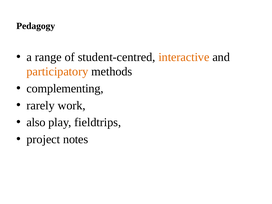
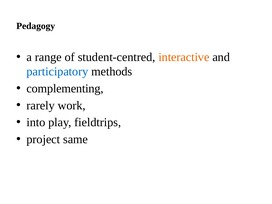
participatory colour: orange -> blue (57, 72)
also: also -> into (36, 122)
notes: notes -> same (76, 139)
